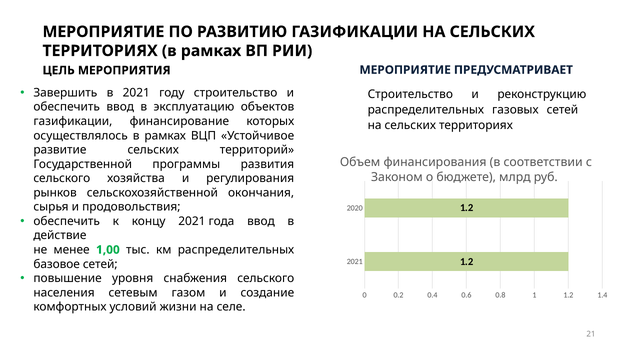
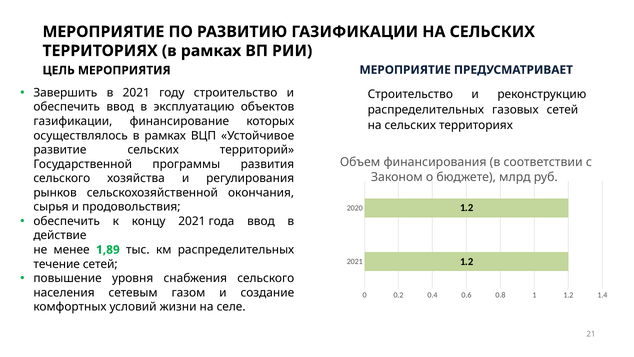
1,00: 1,00 -> 1,89 (108, 250)
базовое: базовое -> течение (57, 264)
